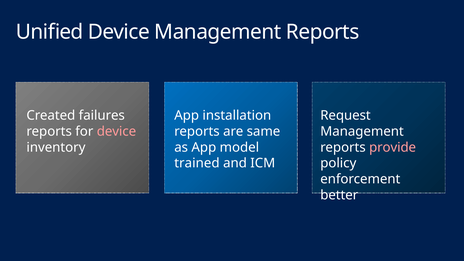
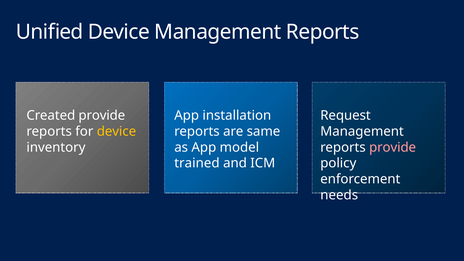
Created failures: failures -> provide (102, 115)
device colour: pink -> yellow (116, 131)
better: better -> needs (339, 195)
